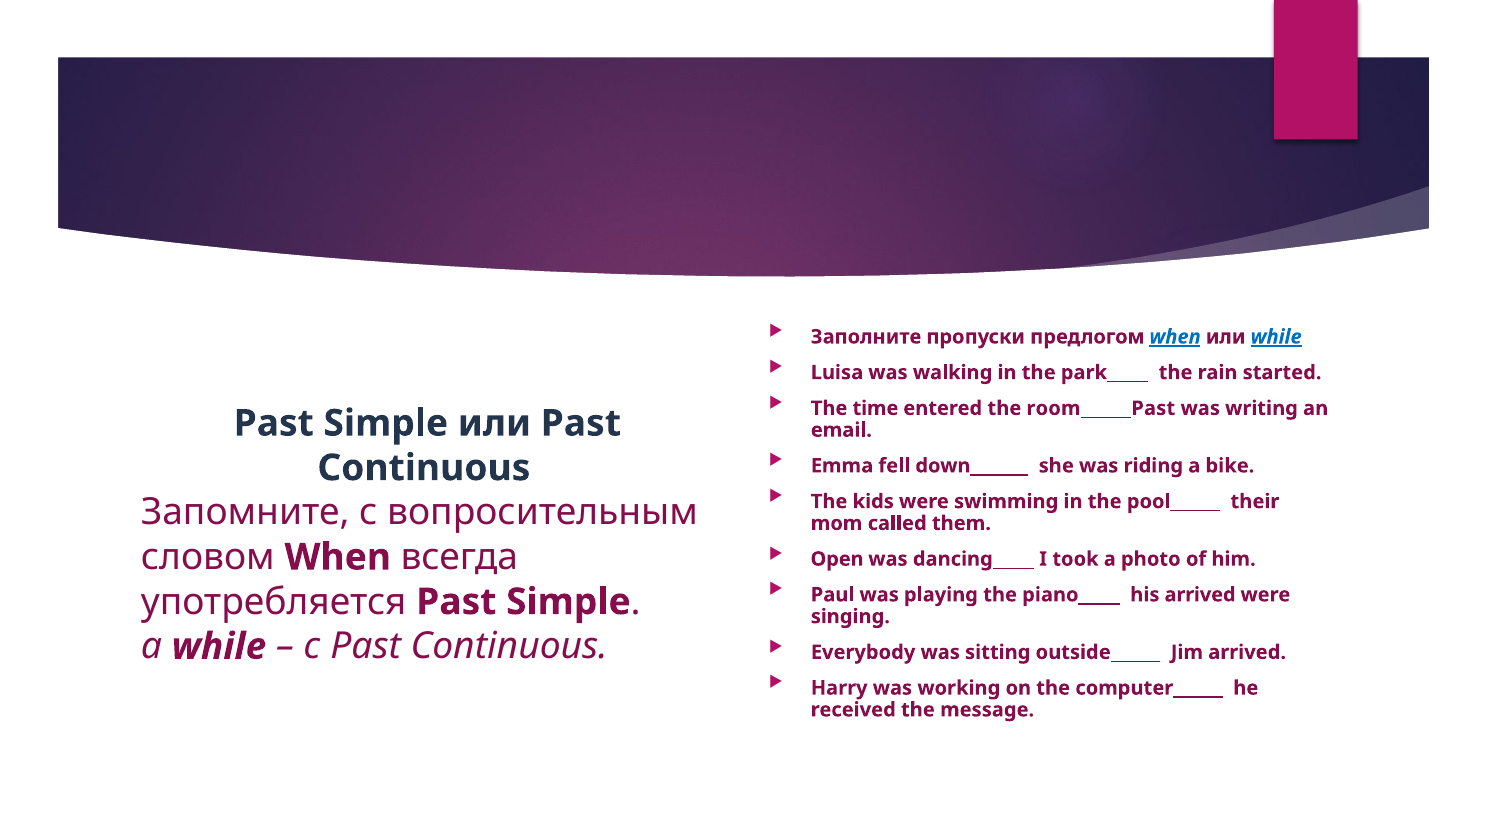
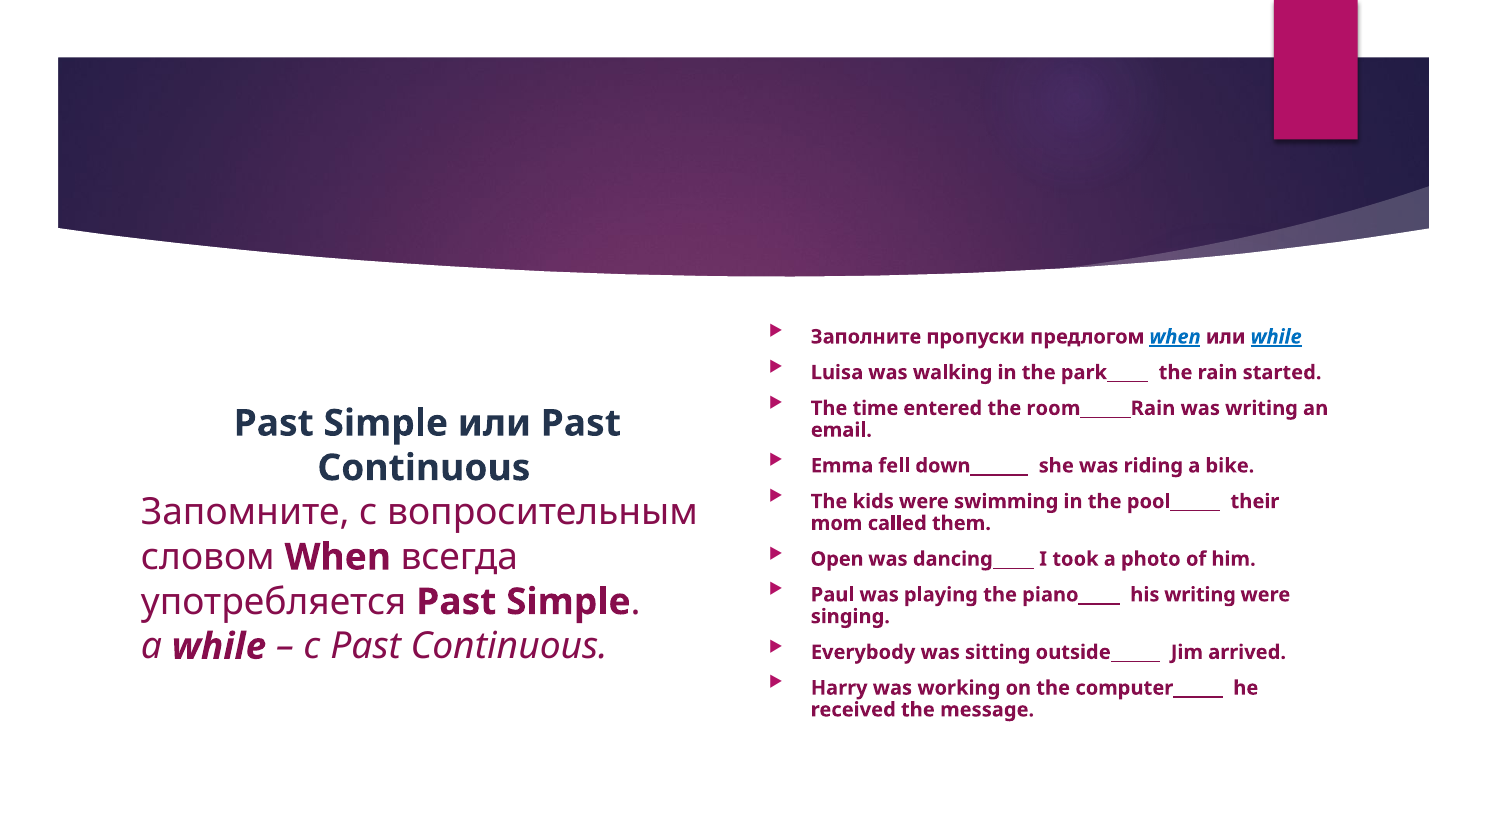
room______Past: room______Past -> room______Rain (1101, 408)
his arrived: arrived -> writing (1200, 595)
